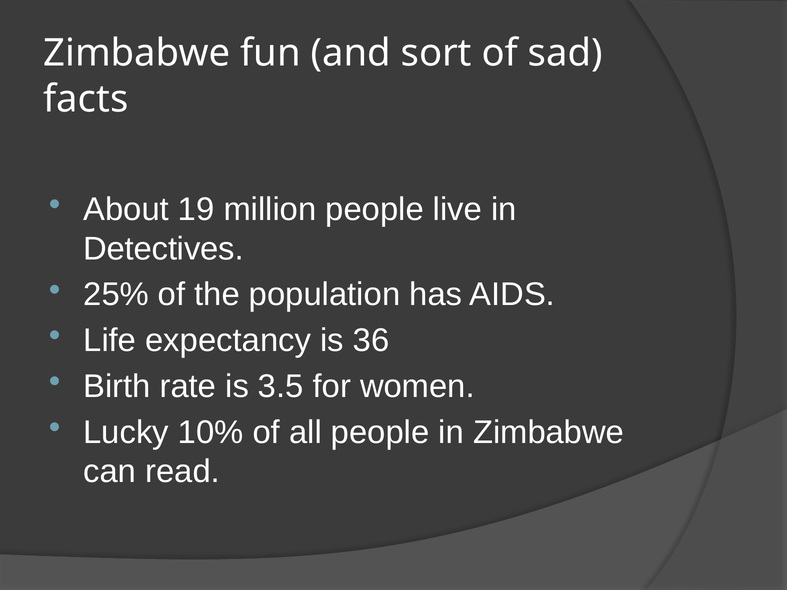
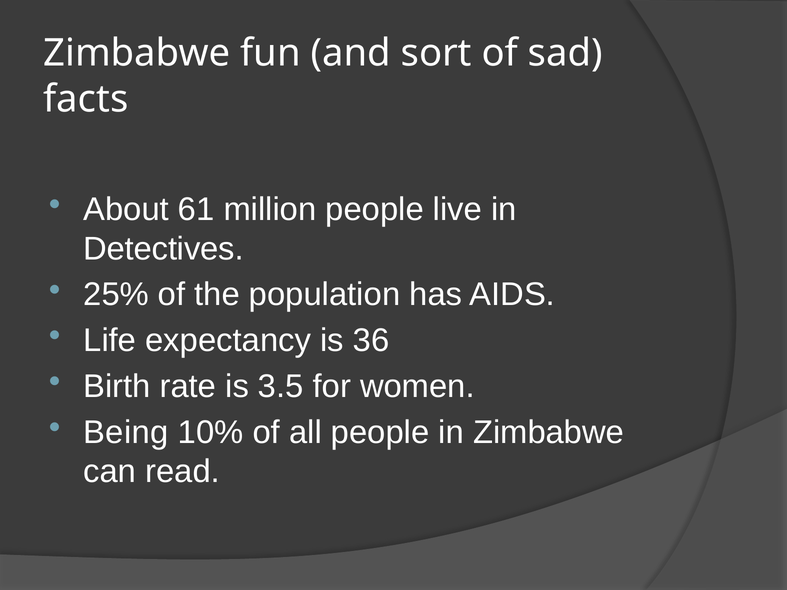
19: 19 -> 61 (196, 209)
Lucky: Lucky -> Being (126, 433)
